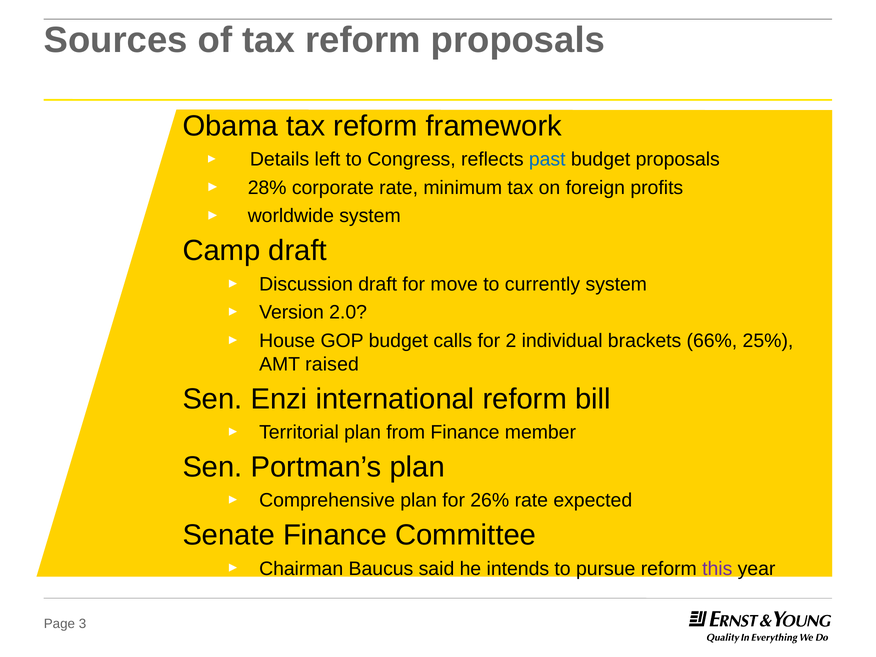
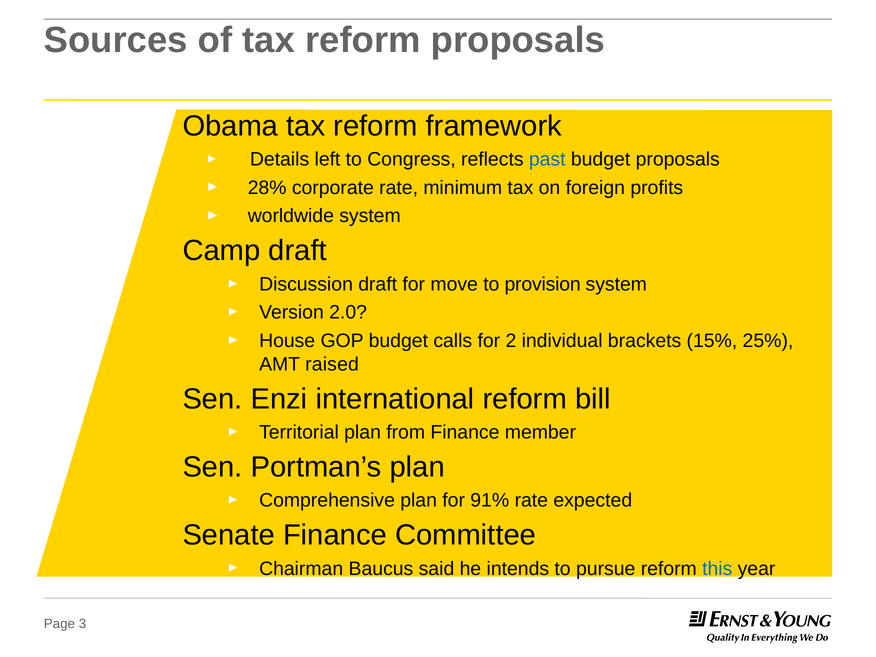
currently: currently -> provision (543, 284)
66%: 66% -> 15% (712, 341)
26%: 26% -> 91% (490, 500)
this colour: purple -> blue (717, 569)
